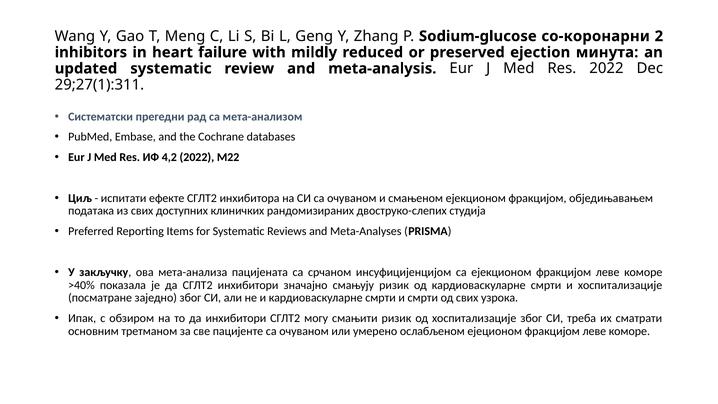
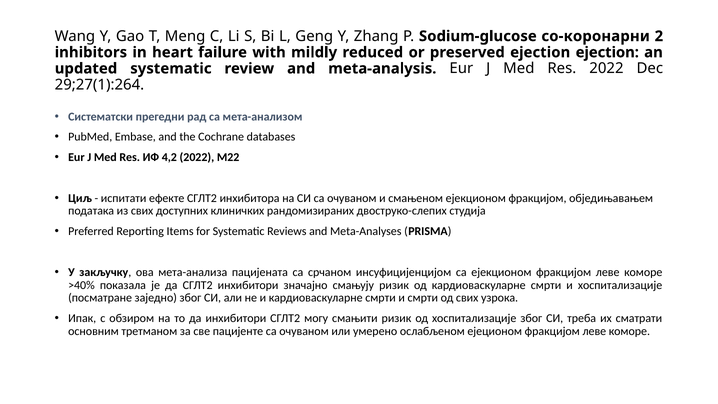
ejection минута: минута -> ejection (607, 52)
29;27(1):311: 29;27(1):311 -> 29;27(1):264 (99, 85)
